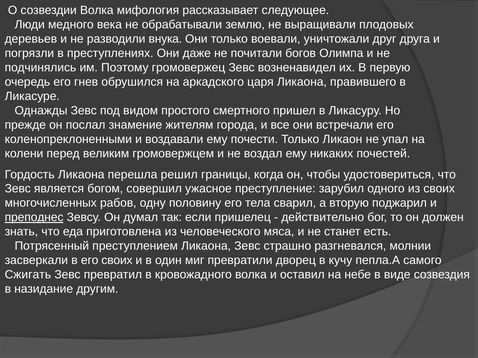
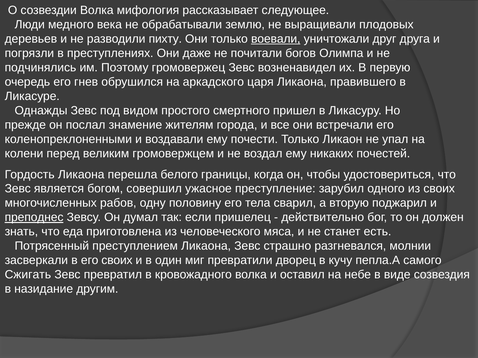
внука: внука -> пихту (165, 39)
воевали underline: none -> present (276, 39)
решил: решил -> белого (179, 175)
